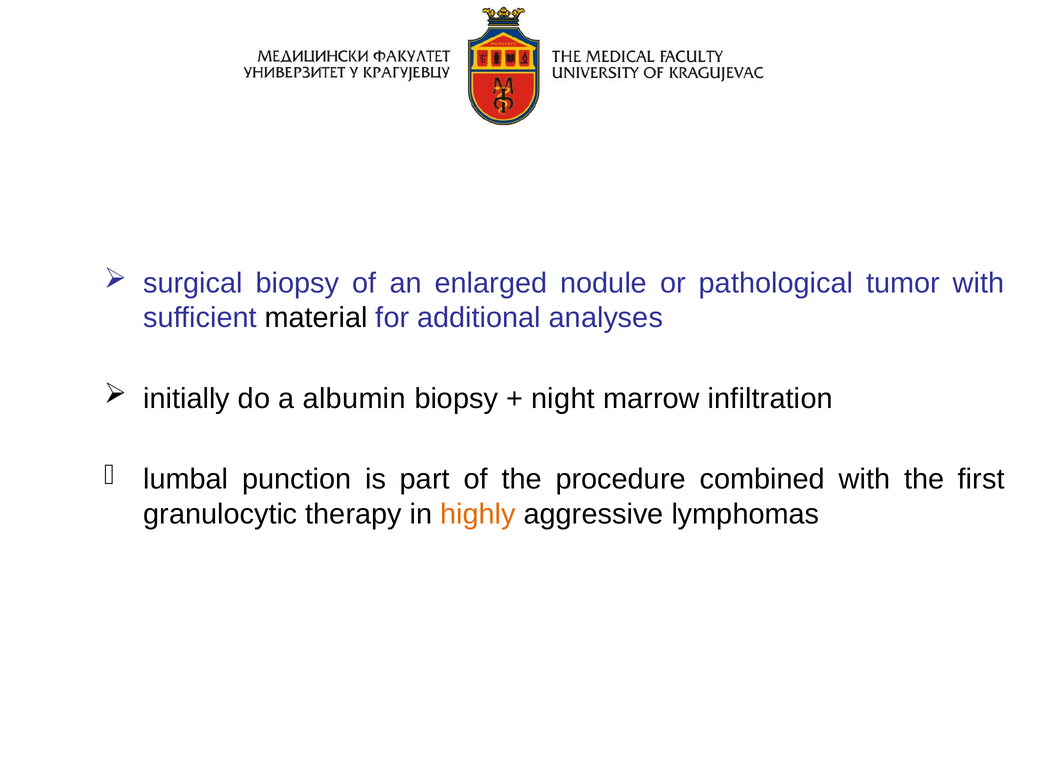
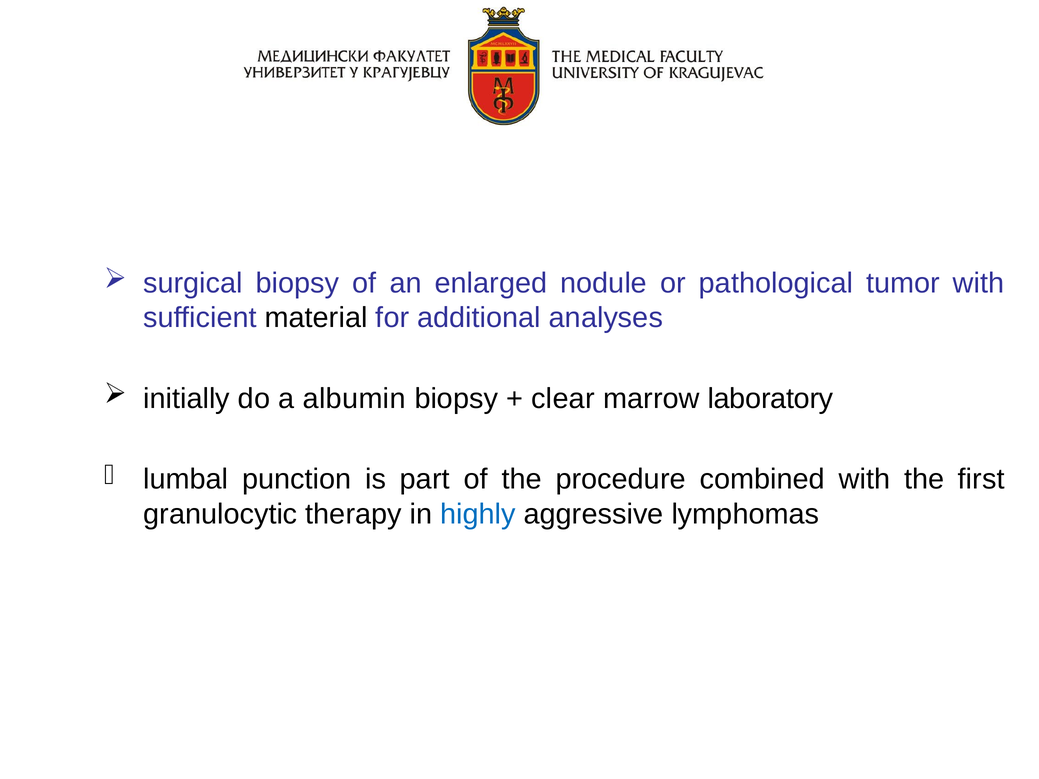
night: night -> clear (563, 399)
infiltration: infiltration -> laboratory (770, 399)
highly colour: orange -> blue (478, 514)
